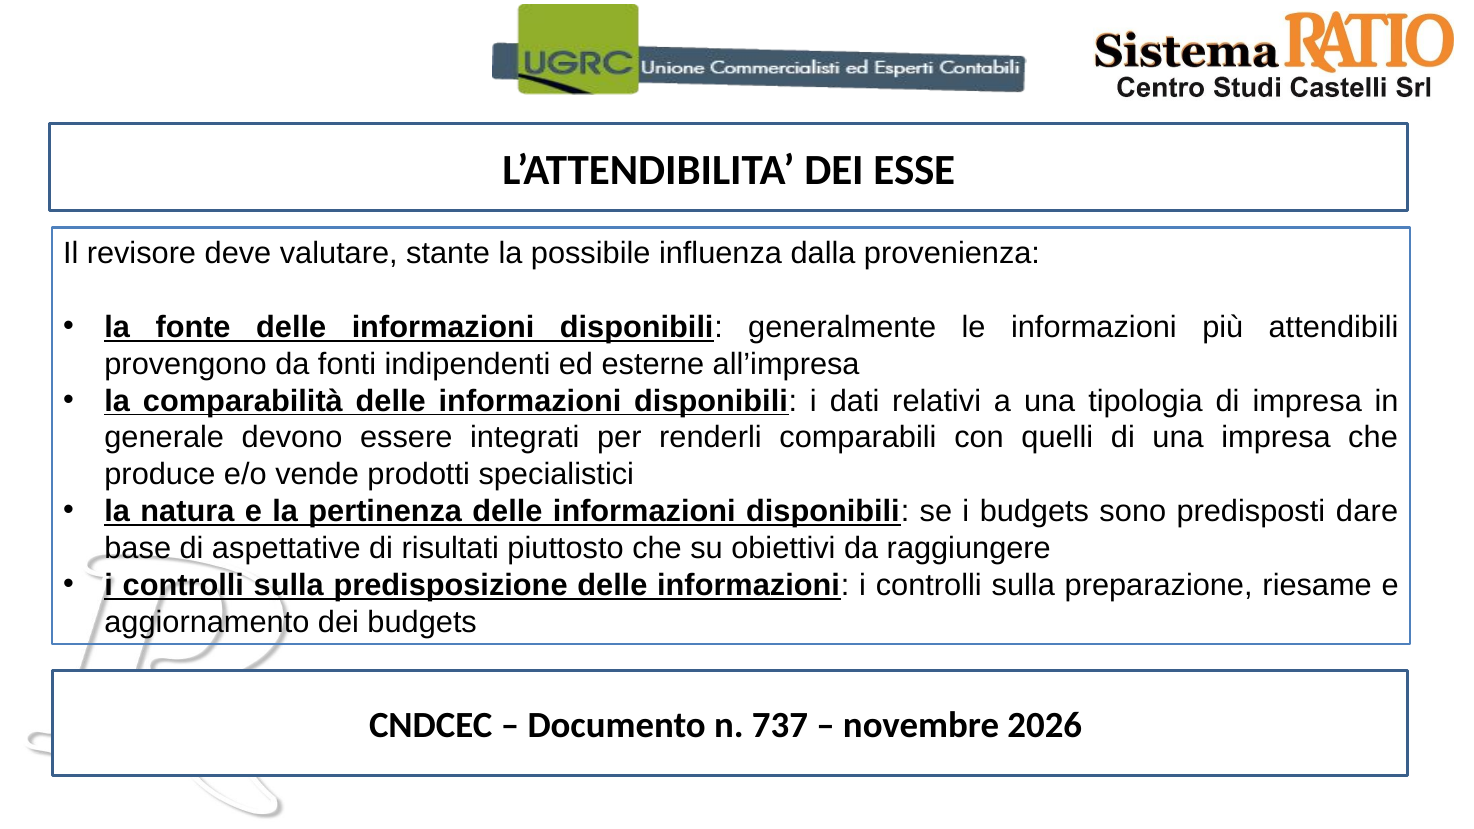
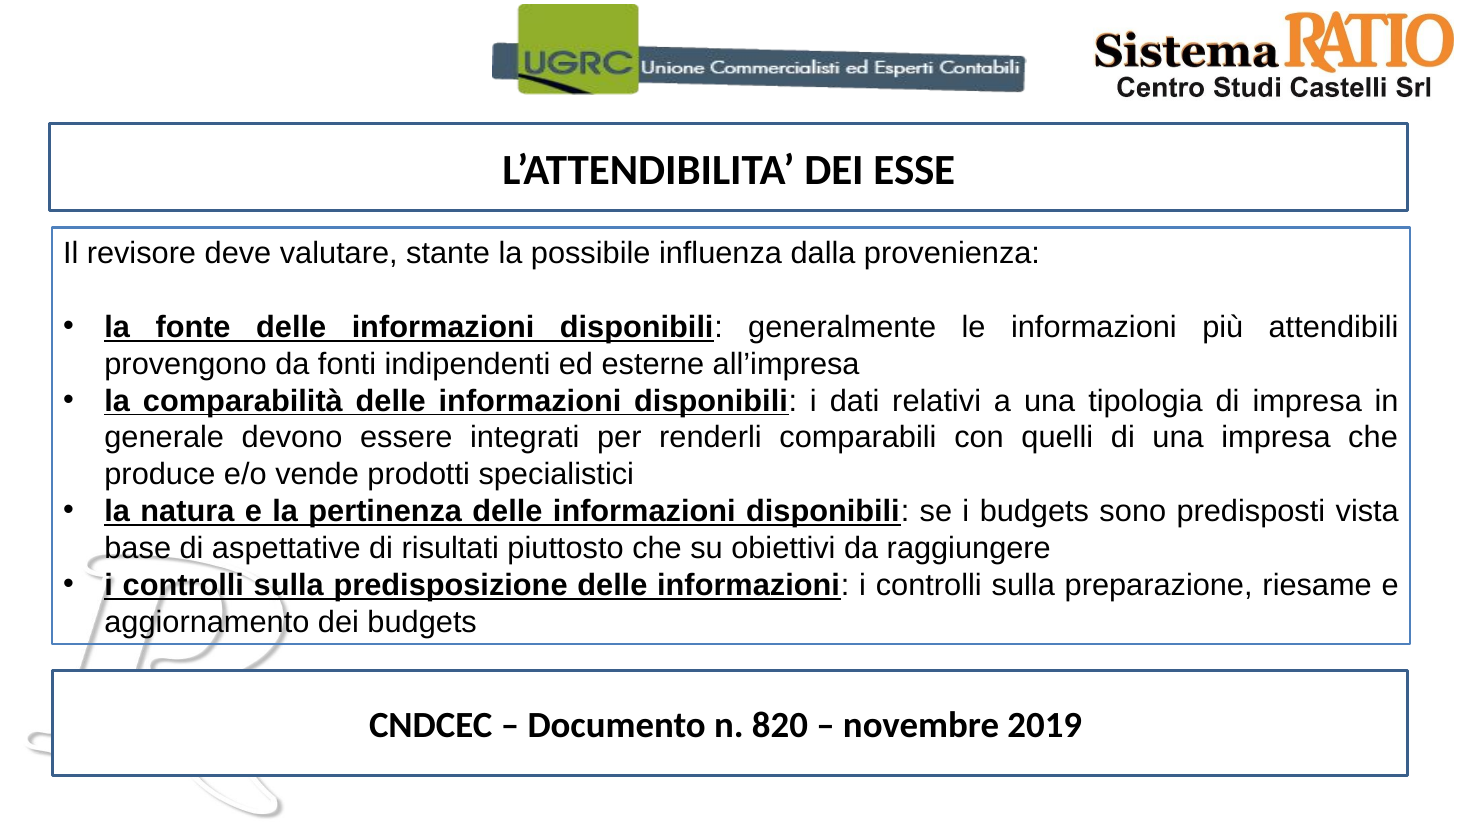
dare: dare -> vista (1367, 512)
737: 737 -> 820 (780, 726)
2026: 2026 -> 2019 (1045, 726)
